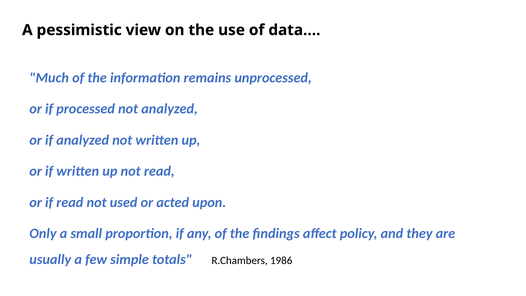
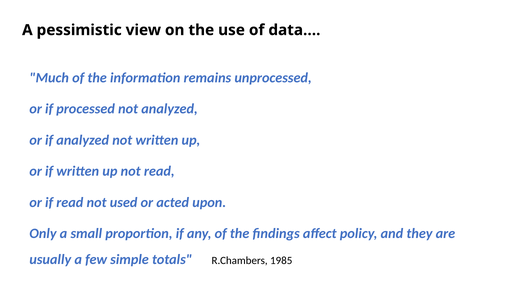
1986: 1986 -> 1985 (281, 260)
